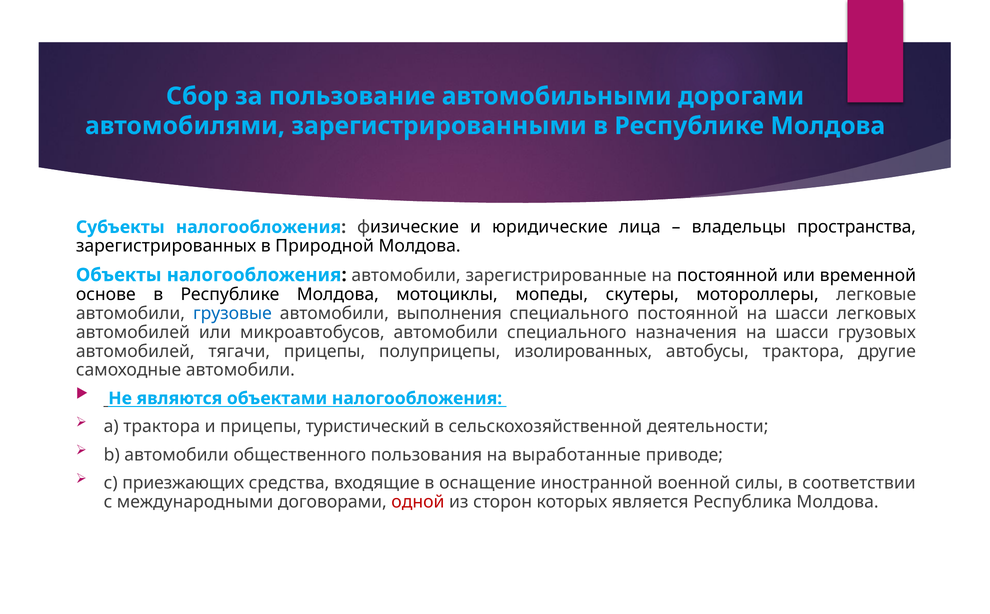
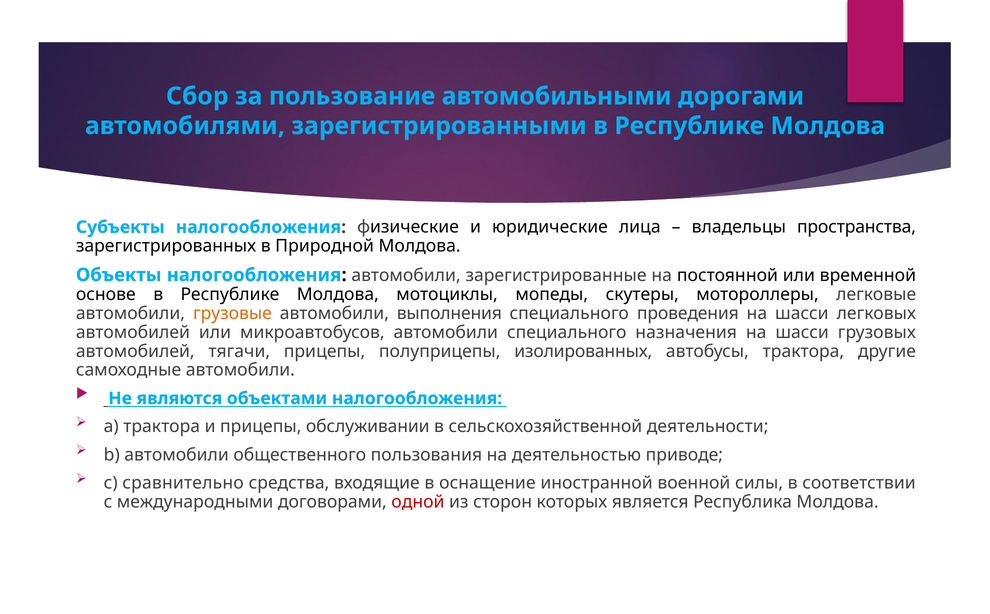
грузовые colour: blue -> orange (232, 313)
специального постоянной: постоянной -> проведения (688, 313)
туристический: туристический -> обслуживании (368, 426)
выработанные: выработанные -> деятельностью (576, 455)
приезжающих: приезжающих -> сравнительно (183, 483)
